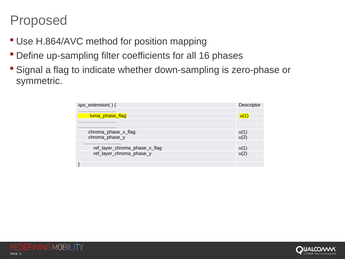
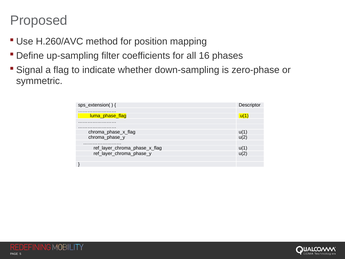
H.864/AVC: H.864/AVC -> H.260/AVC (60, 41)
